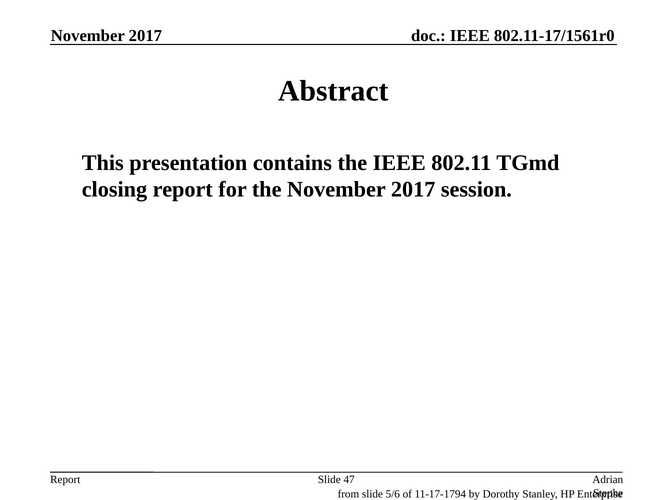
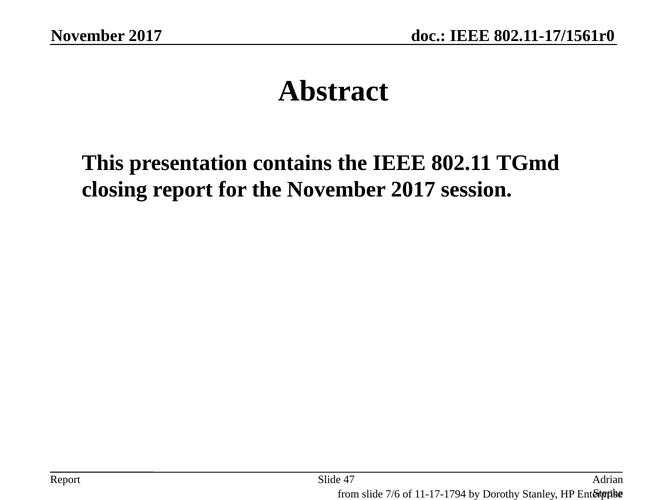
5/6: 5/6 -> 7/6 (393, 494)
